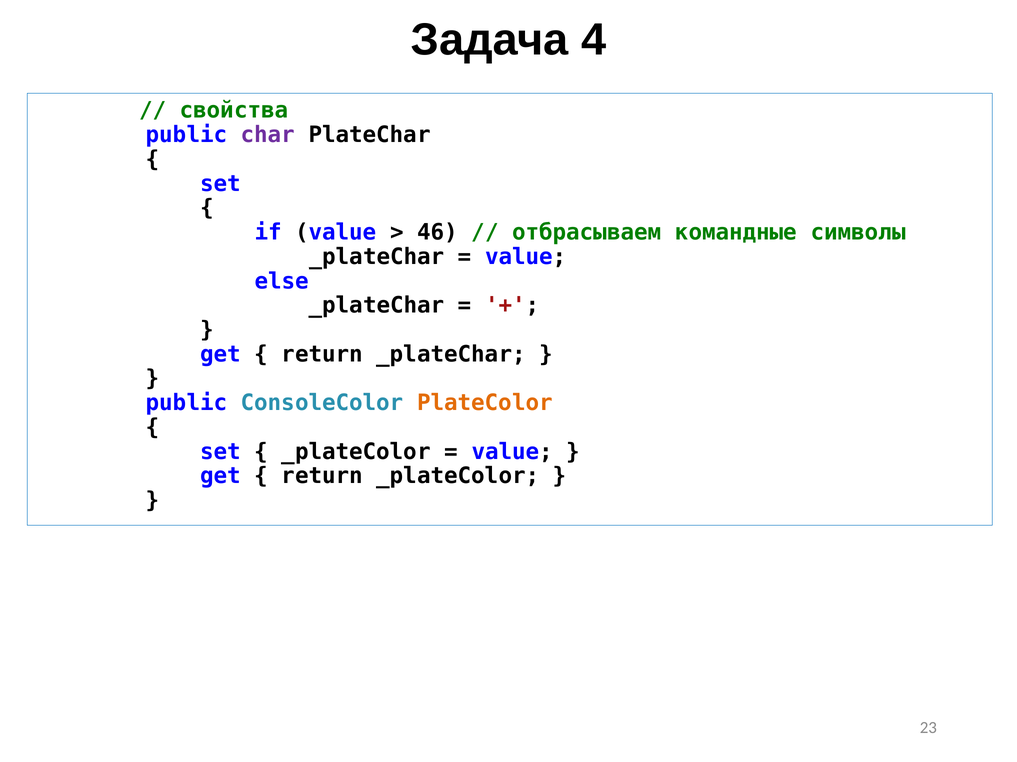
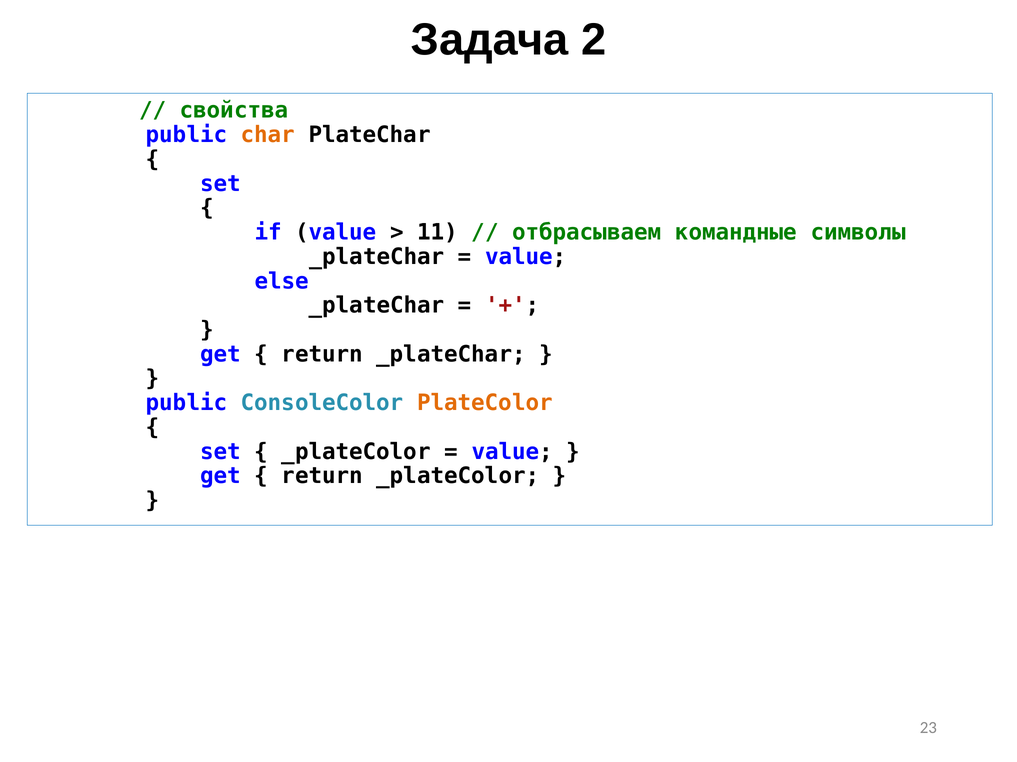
4: 4 -> 2 (594, 40)
char colour: purple -> orange (268, 135)
46: 46 -> 11 (438, 233)
